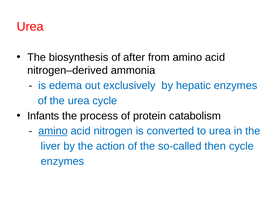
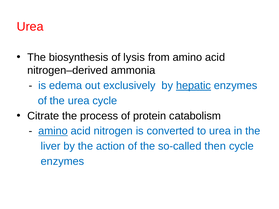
after: after -> lysis (134, 57)
hepatic underline: none -> present (193, 86)
Infants: Infants -> Citrate (43, 116)
